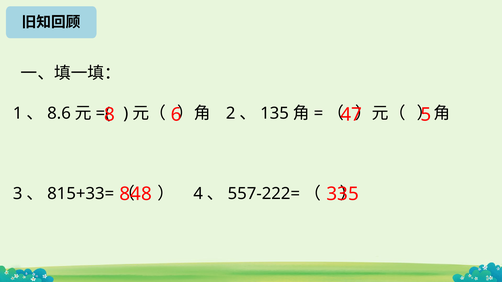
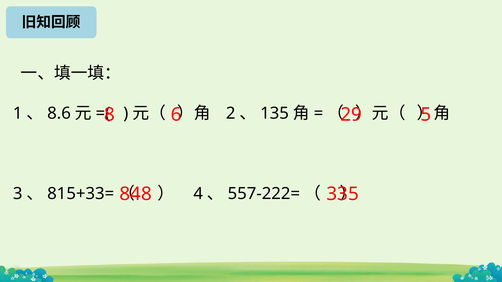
47: 47 -> 29 (351, 115)
